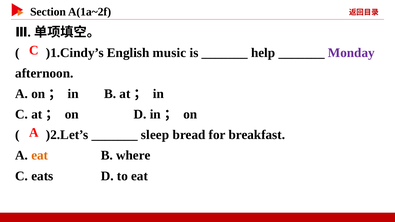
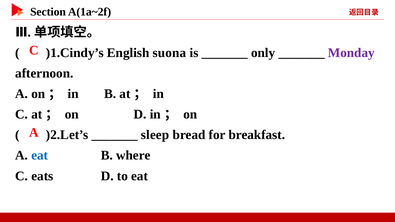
music: music -> suona (169, 53)
help: help -> only (263, 53)
eat colour: orange -> blue (40, 156)
